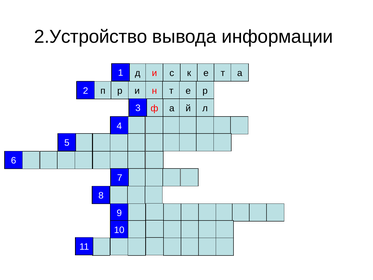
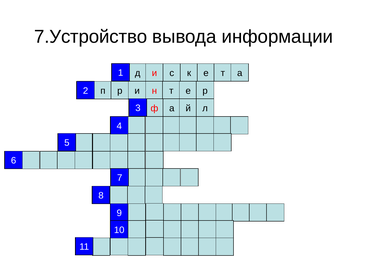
2.Устройство: 2.Устройство -> 7.Устройство (91, 37)
